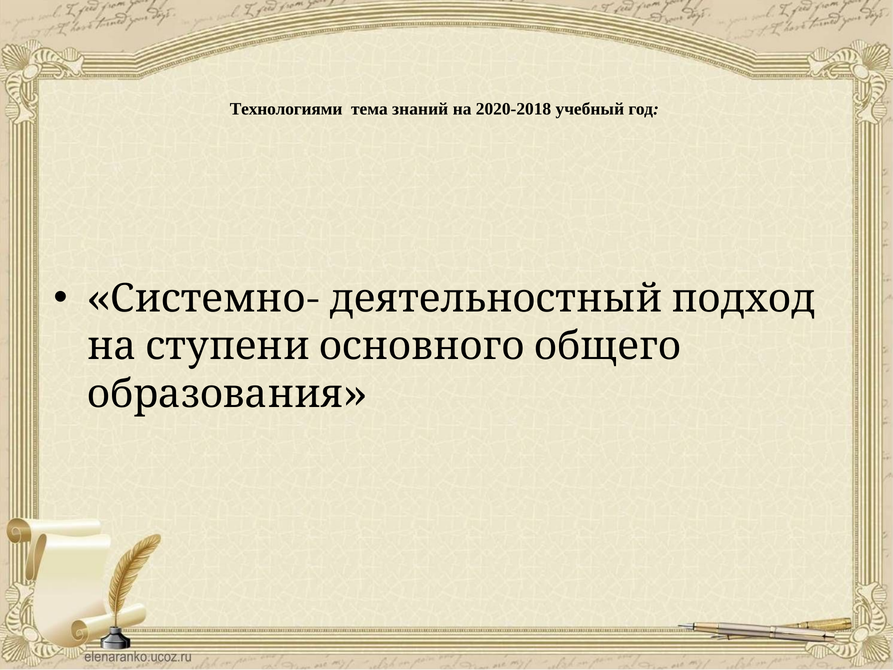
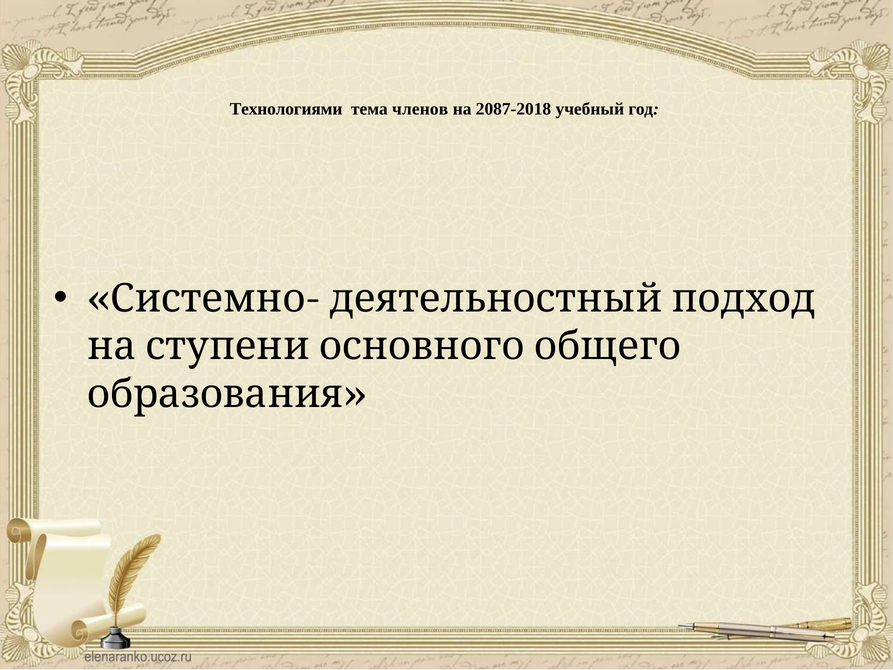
знаний: знаний -> членов (420, 109)
2020-2018: 2020-2018 -> 2087-2018 (514, 109)
